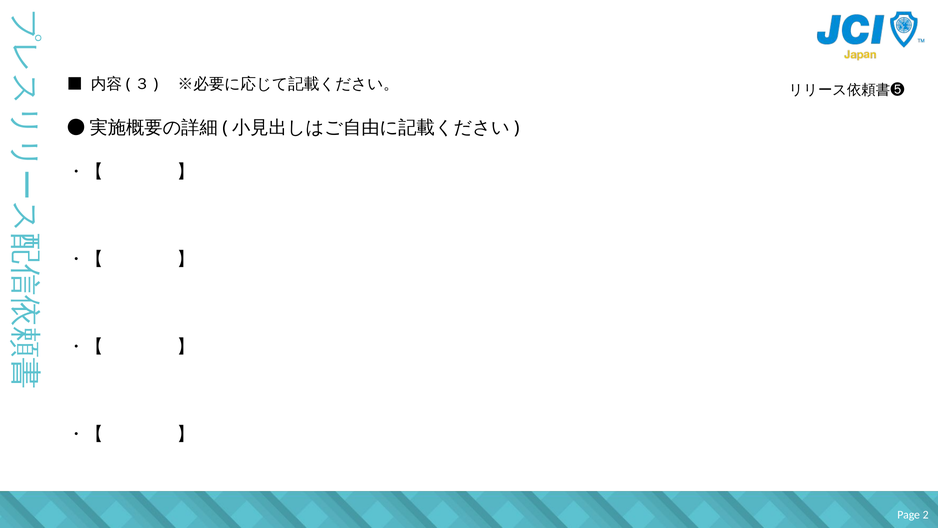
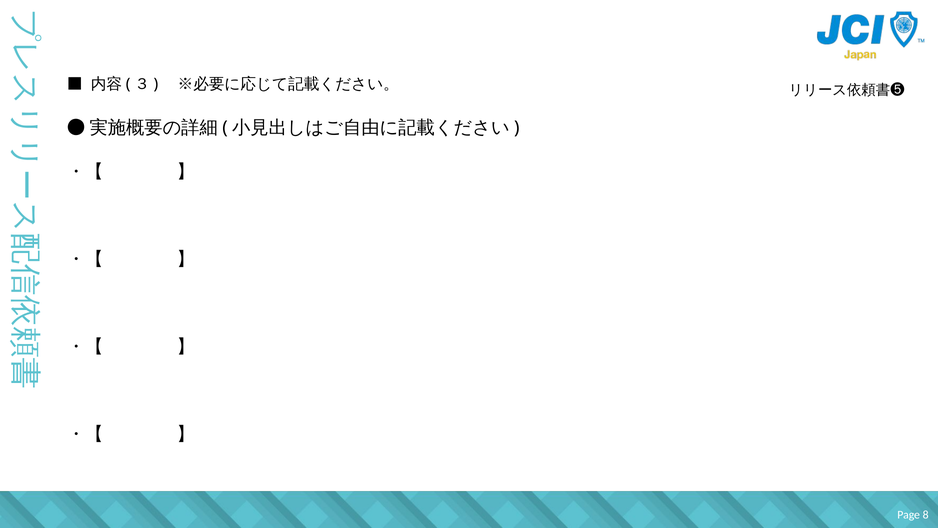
2: 2 -> 8 (926, 514)
